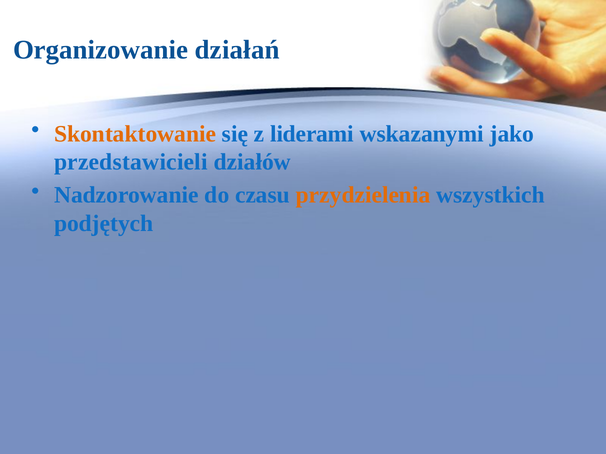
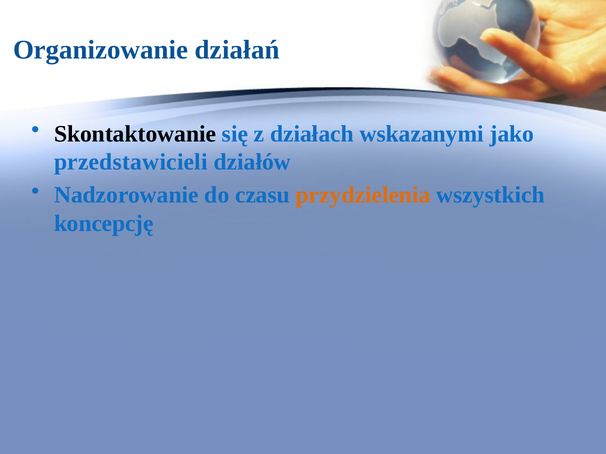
Skontaktowanie colour: orange -> black (135, 134)
liderami: liderami -> działach (312, 134)
podjętych: podjętych -> koncepcję (104, 224)
